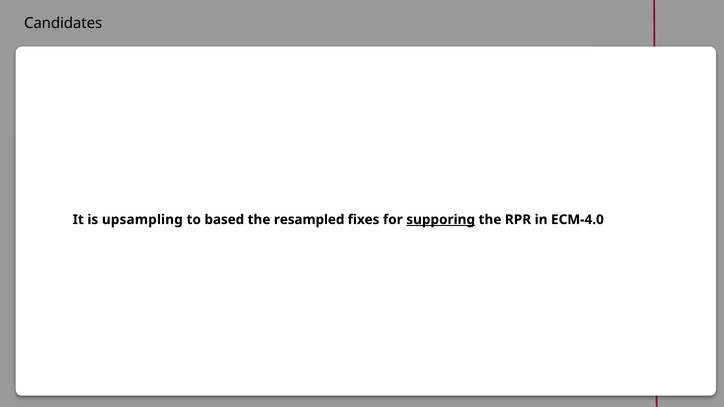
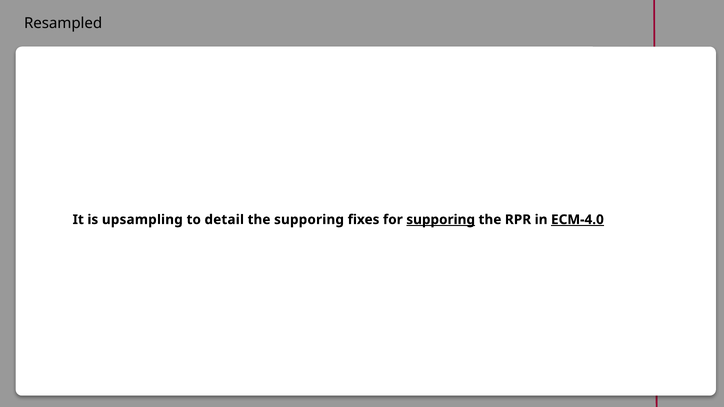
Candidates: Candidates -> Resampled (63, 23)
based: based -> detail (224, 220)
the resampled: resampled -> supporing (309, 220)
ECM-4.0 underline: none -> present (577, 220)
